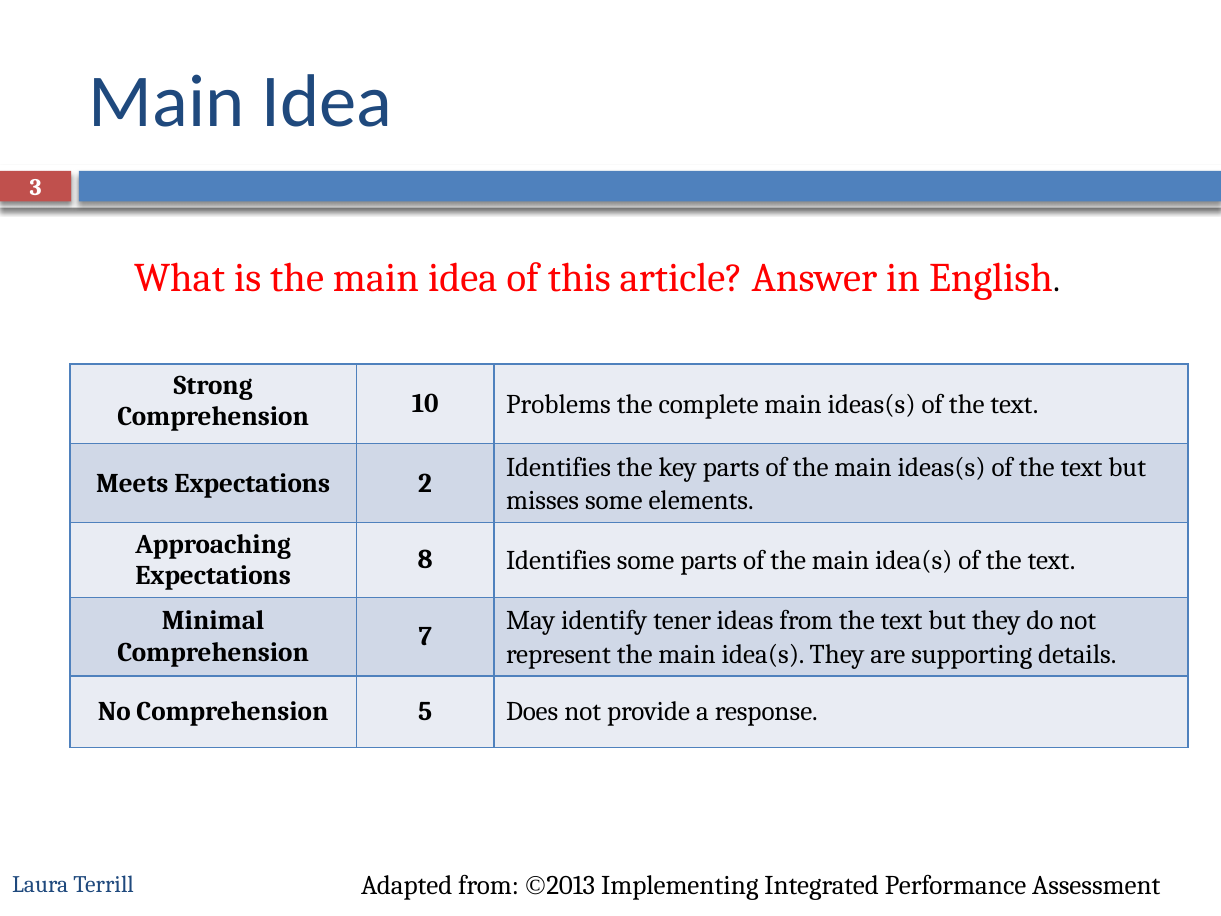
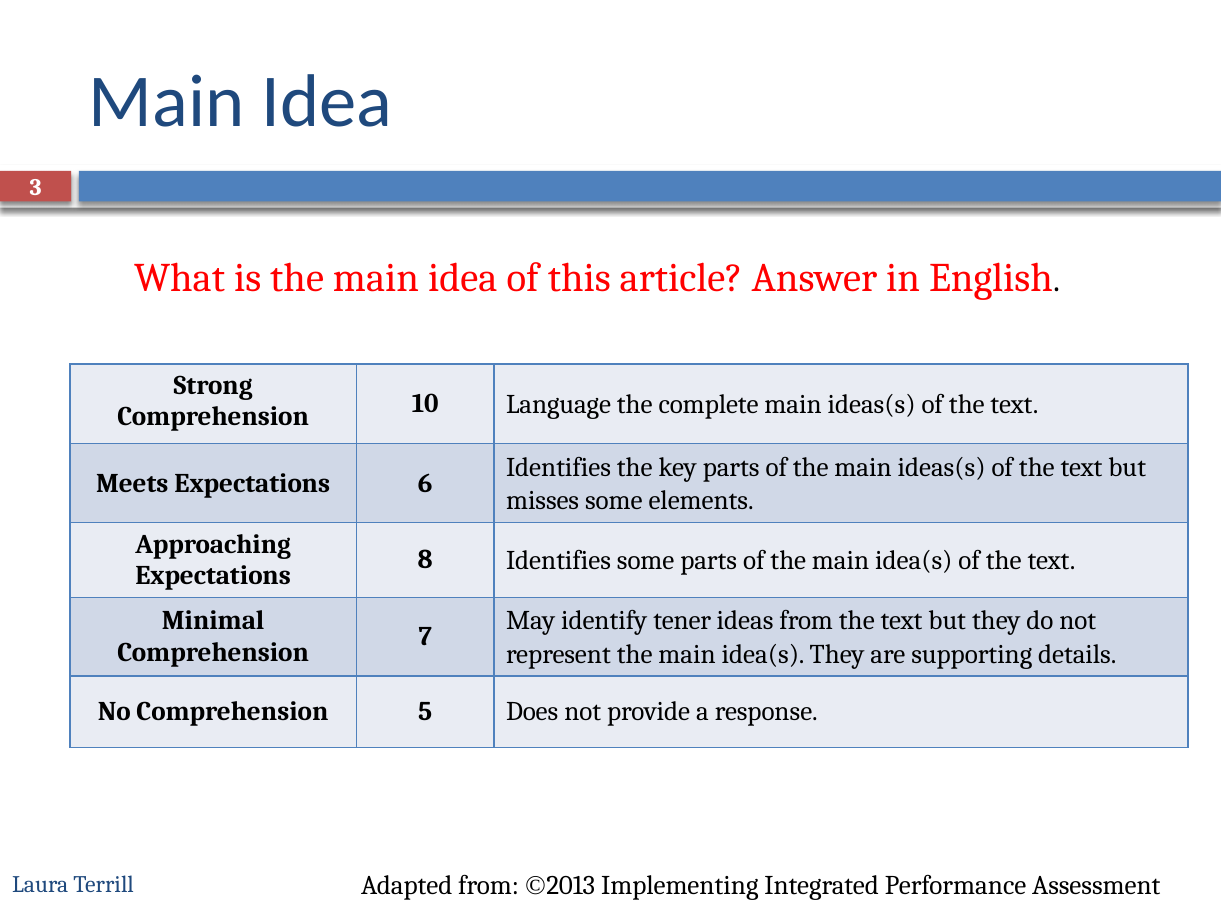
Problems: Problems -> Language (559, 405)
2: 2 -> 6 (425, 483)
